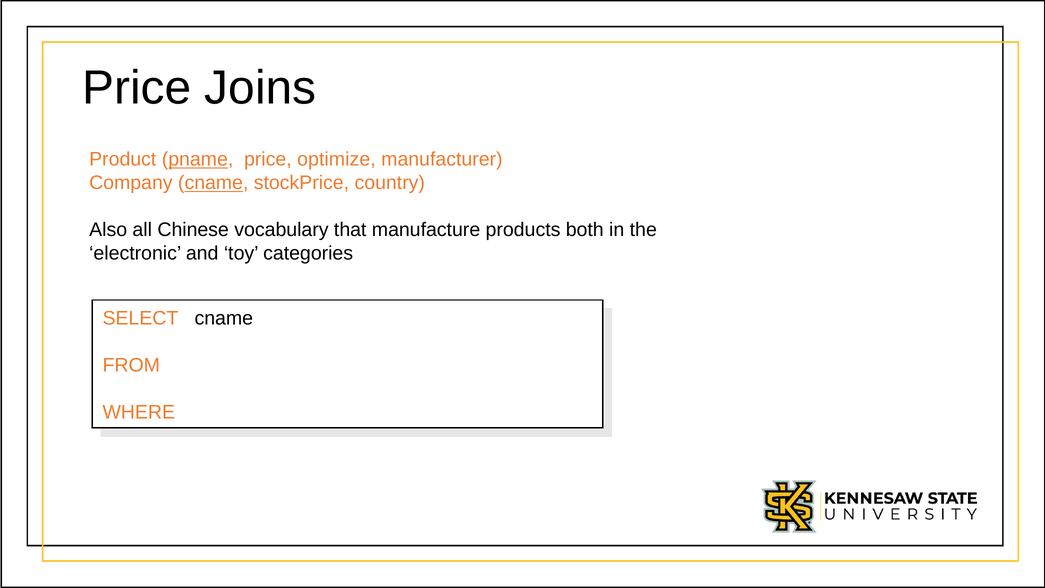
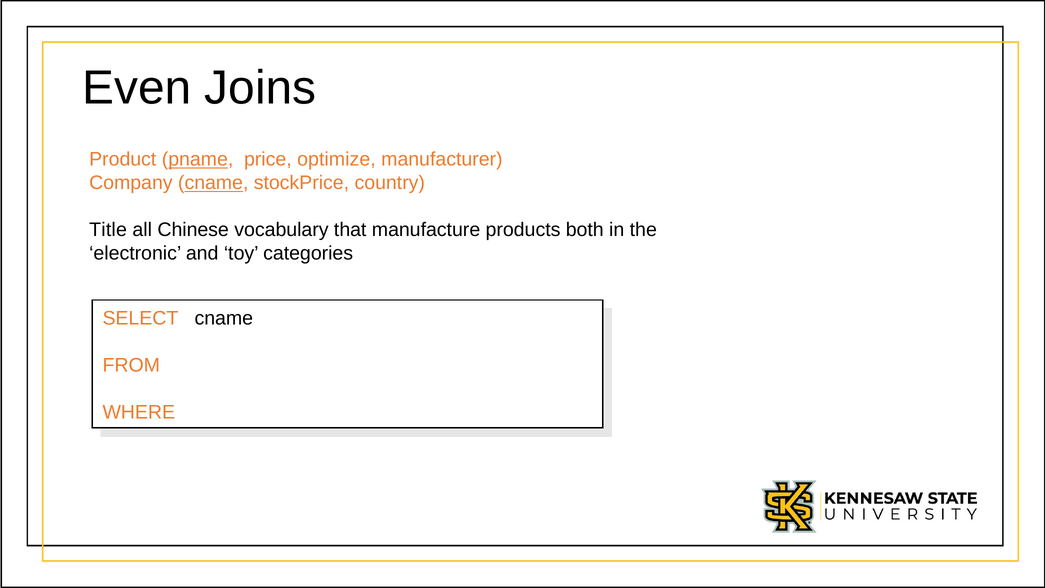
Price: Price -> Even (137, 88)
Also: Also -> Title (108, 230)
